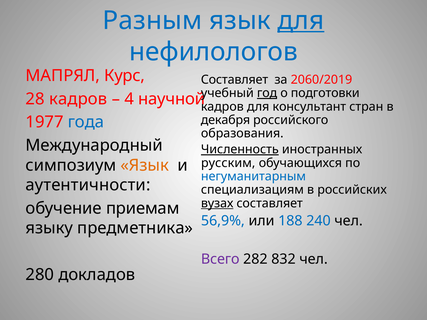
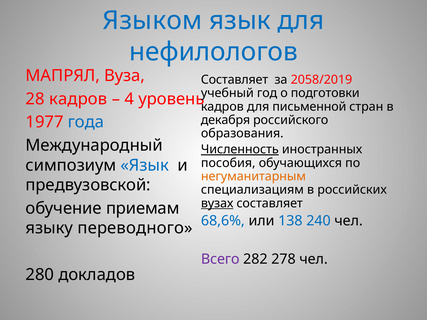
Разным: Разным -> Языком (152, 21)
для underline: present -> none (301, 21)
Курс: Курс -> Вуза (125, 76)
2060/2019: 2060/2019 -> 2058/2019 (321, 80)
год underline: present -> none (267, 93)
научной: научной -> уровень (171, 99)
консультант: консультант -> письменной (309, 107)
русским: русским -> пособия (228, 163)
Язык colour: orange -> blue (145, 165)
негуманитарным colour: blue -> orange (253, 177)
аутентичности: аутентичности -> предвузовской (88, 185)
56,9%: 56,9% -> 68,6% (223, 221)
188: 188 -> 138 (290, 221)
предметника: предметника -> переводного (135, 228)
832: 832 -> 278 (283, 259)
